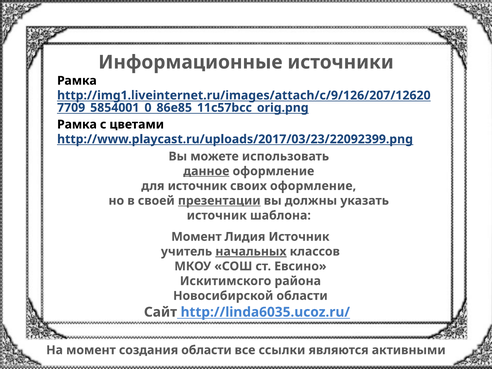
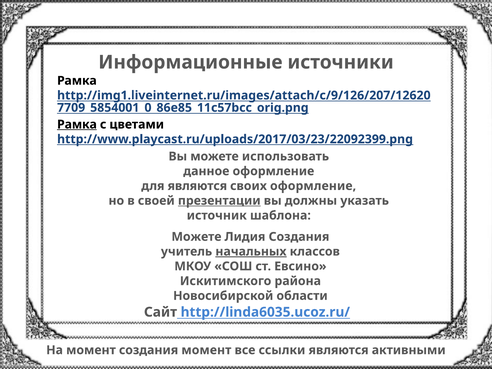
Рамка underline: none -> present (77, 124)
данное underline: present -> none (206, 171)
для источник: источник -> являются (197, 186)
Момент: Момент -> Можете (196, 237)
Лидия Источник: Источник -> Создания (299, 237)
создания области: области -> момент (206, 350)
